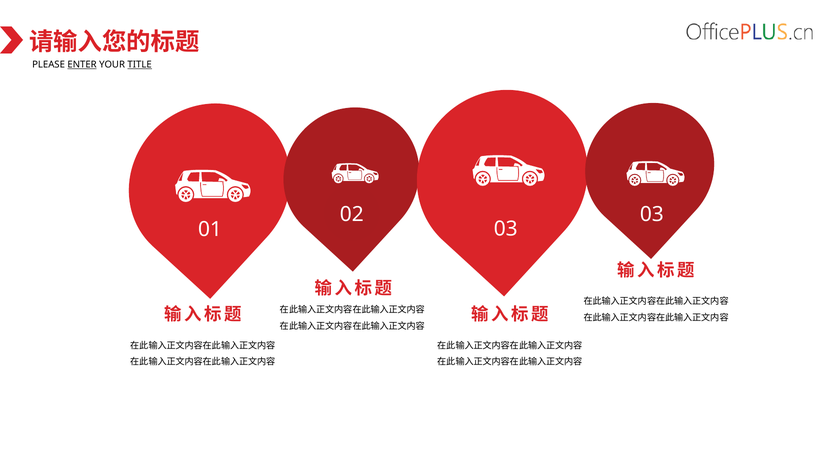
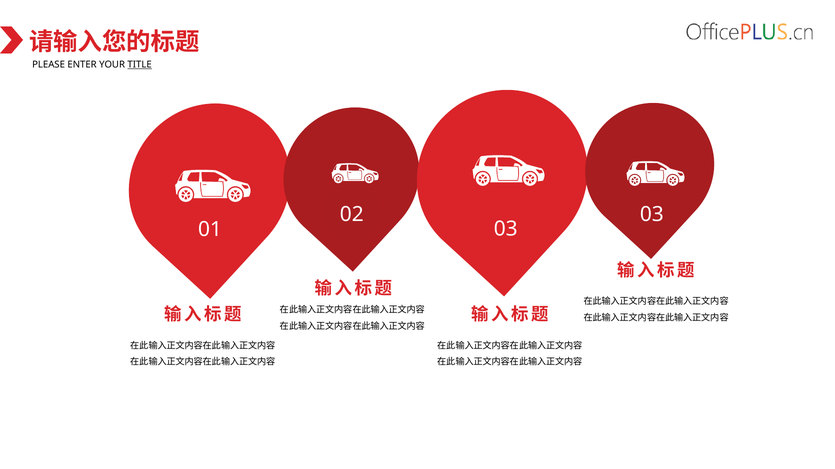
ENTER underline: present -> none (82, 65)
